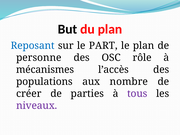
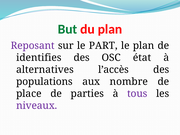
But colour: black -> green (67, 29)
Reposant colour: blue -> purple (33, 46)
personne: personne -> identifies (39, 58)
rôle: rôle -> état (142, 58)
mécanismes: mécanismes -> alternatives (45, 70)
créer: créer -> place (29, 94)
